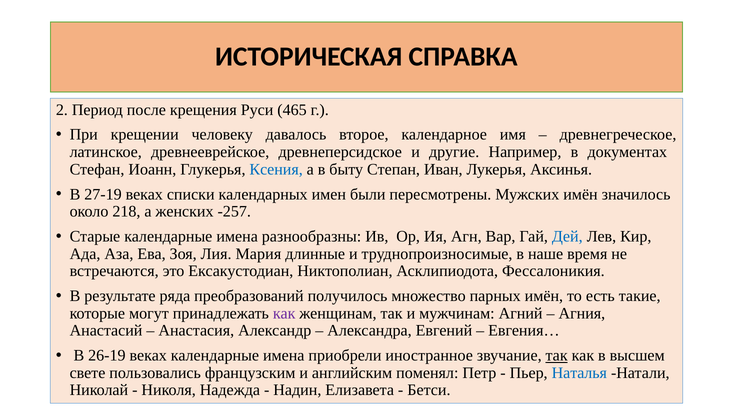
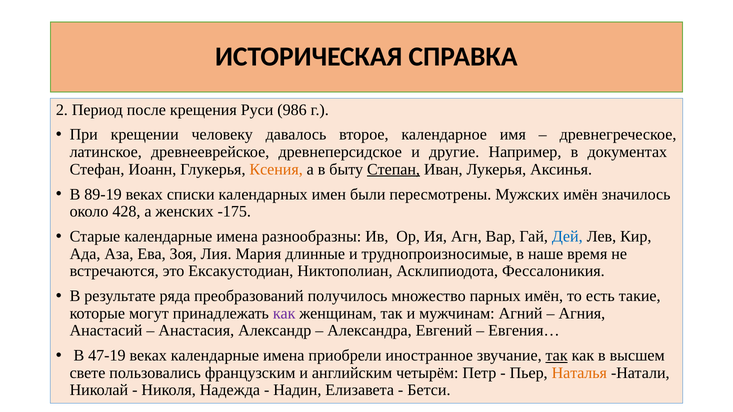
465: 465 -> 986 (292, 110)
Ксения colour: blue -> orange (276, 169)
Степан underline: none -> present (394, 169)
27-19: 27-19 -> 89-19 (103, 194)
218: 218 -> 428 (126, 212)
-257: -257 -> -175 (234, 212)
26-19: 26-19 -> 47-19 (107, 356)
поменял: поменял -> четырём (427, 373)
Наталья colour: blue -> orange (579, 373)
